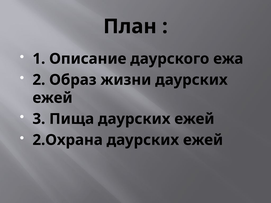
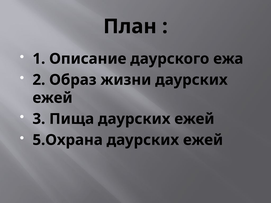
2.Охрана: 2.Охрана -> 5.Охрана (68, 140)
